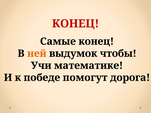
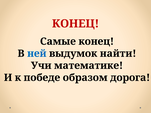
ней colour: orange -> blue (37, 54)
чтобы: чтобы -> найти (118, 54)
помогут: помогут -> образом (85, 78)
